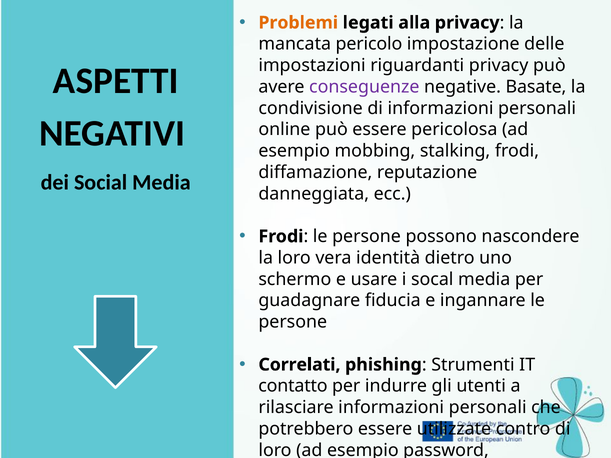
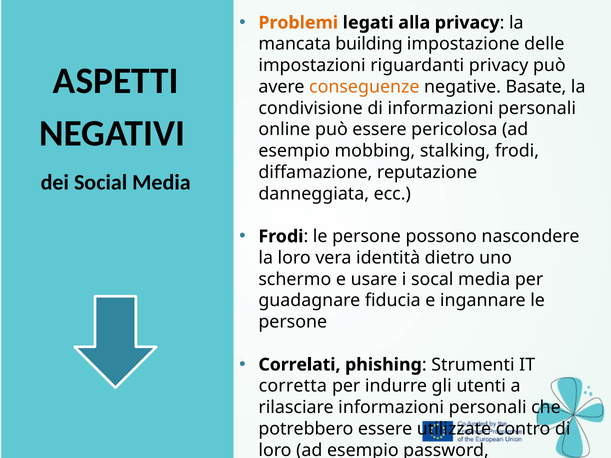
pericolo: pericolo -> building (369, 44)
conseguenze colour: purple -> orange (364, 87)
contatto: contatto -> corretta (293, 386)
